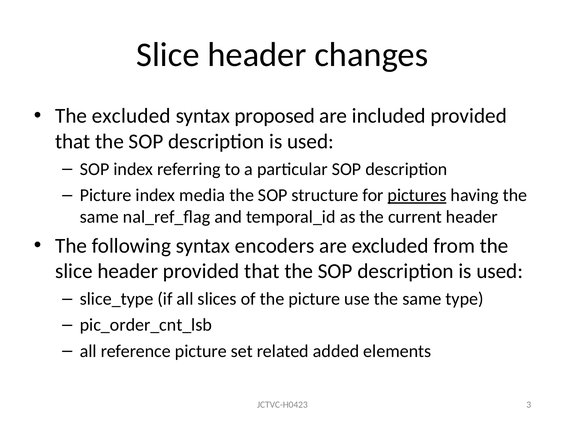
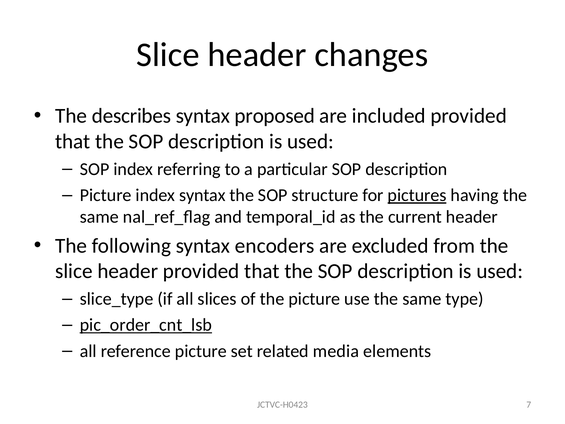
The excluded: excluded -> describes (131, 116)
index media: media -> syntax (202, 195)
pic_order_cnt_lsb underline: none -> present (146, 325)
added: added -> media (336, 351)
3: 3 -> 7 (529, 405)
